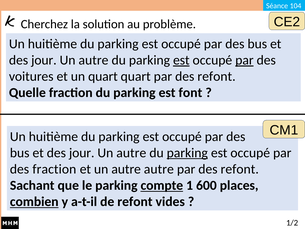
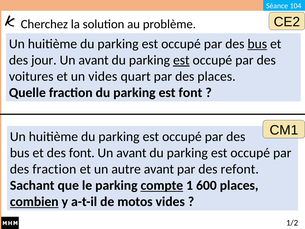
bus underline: none -> present (257, 44)
autre: autre -> avant (94, 60)
par underline: present -> none (244, 60)
un quart: quart -> vides (103, 76)
quart par des refont: refont -> places (217, 76)
jour: jour -> font (82, 153)
autre: autre -> avant (131, 153)
parking underline: present -> none (187, 153)
autre autre: autre -> avant (159, 169)
de refont: refont -> motos (135, 202)
